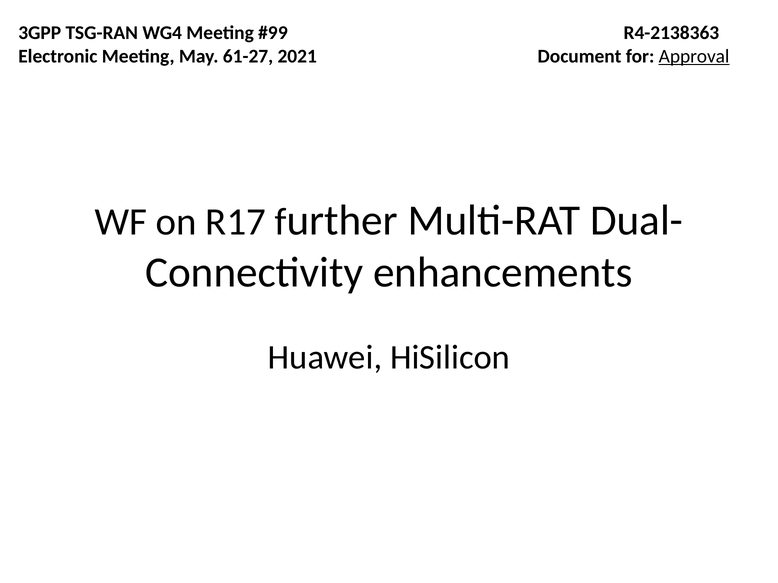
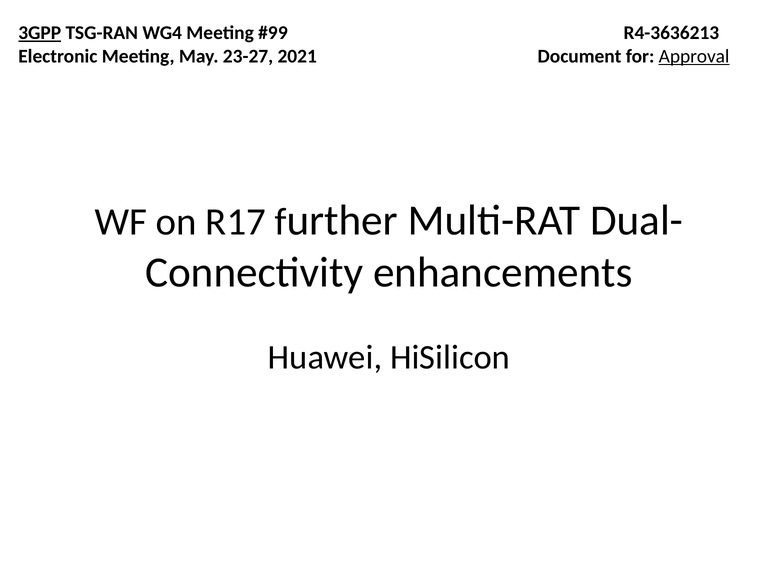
3GPP underline: none -> present (40, 33)
R4-2138363: R4-2138363 -> R4-3636213 (671, 33)
61-27: 61-27 -> 23-27 (248, 56)
